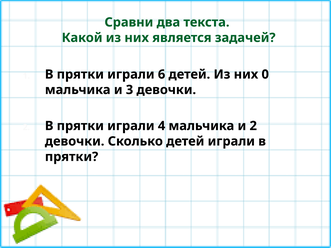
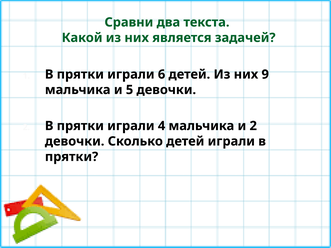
0: 0 -> 9 (265, 74)
3: 3 -> 5 (130, 90)
